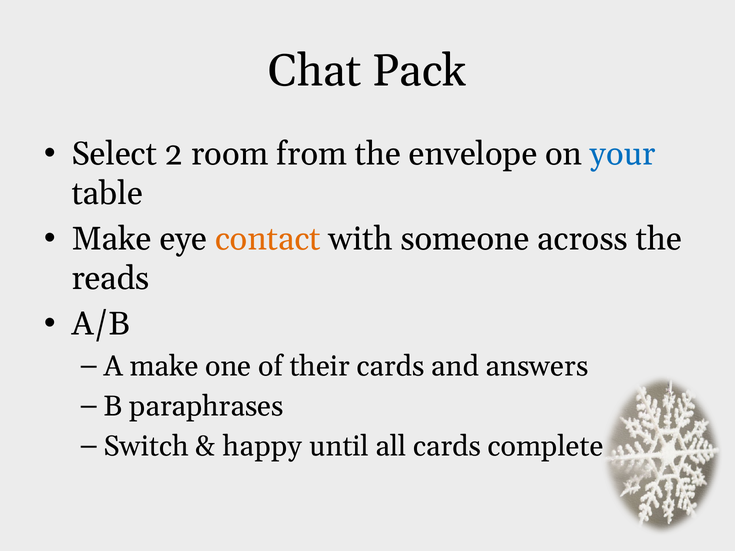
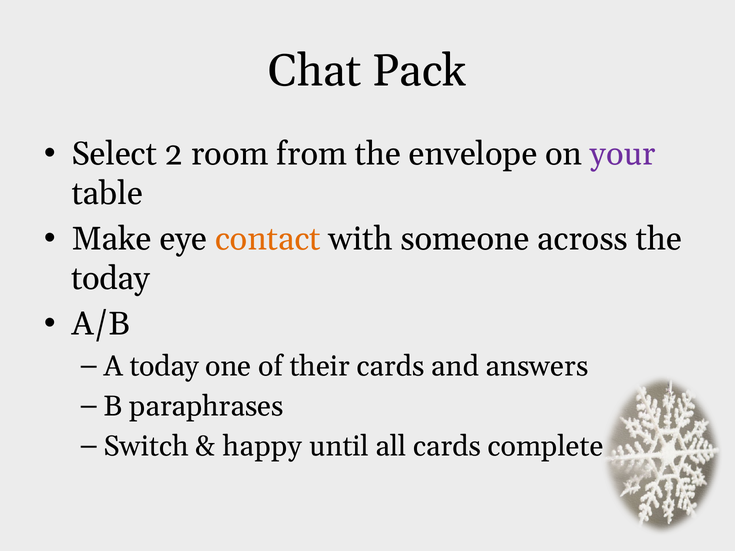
your colour: blue -> purple (623, 154)
reads: reads -> today (110, 278)
A make: make -> today (164, 366)
